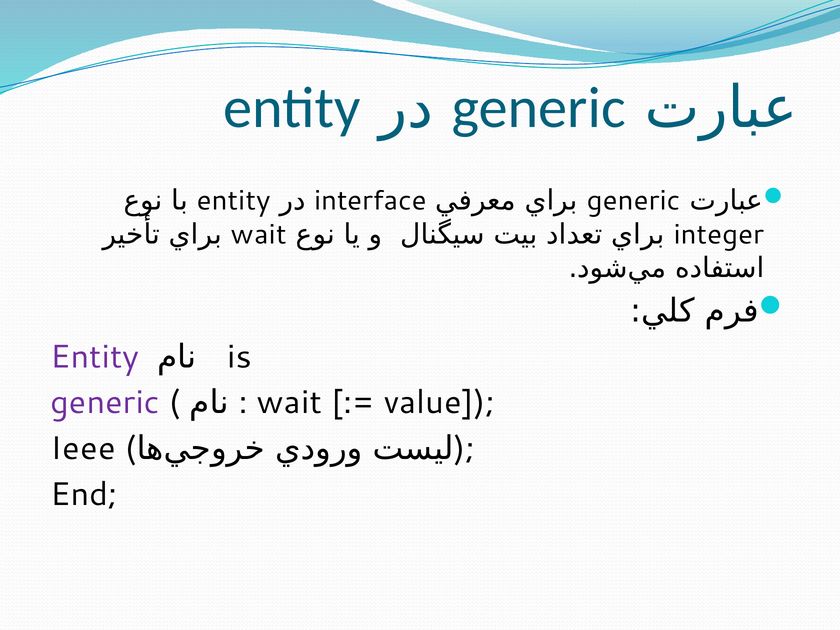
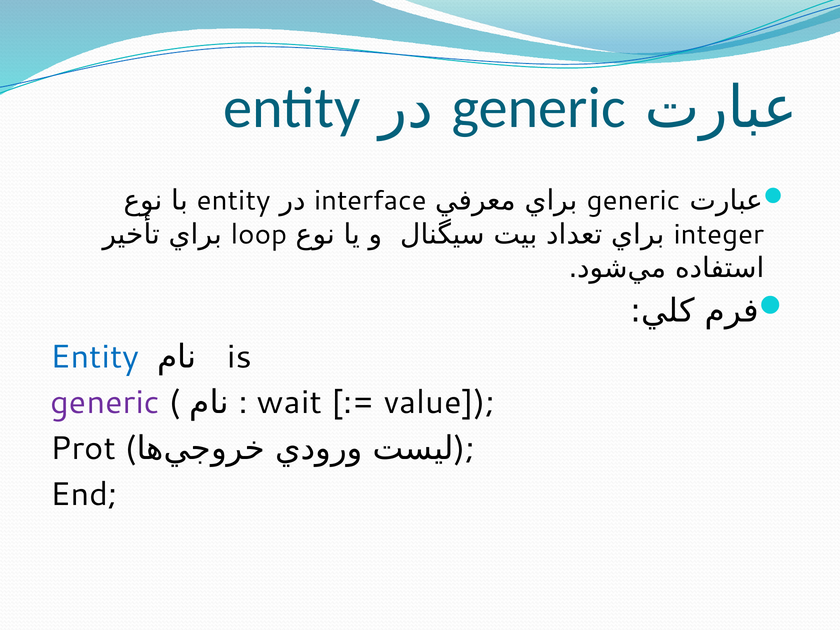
wait: wait -> loop (259, 234)
Entity colour: purple -> blue (95, 357)
Ieee: Ieee -> Prot (83, 448)
